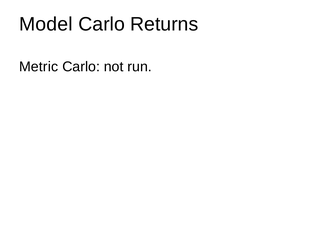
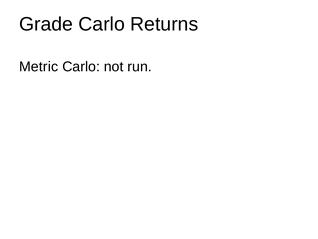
Model: Model -> Grade (46, 24)
